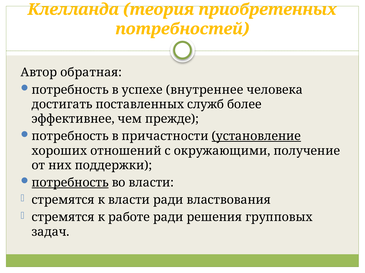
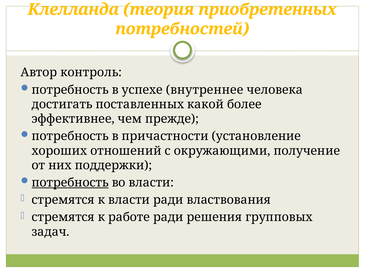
обратная: обратная -> контроль (91, 73)
служб: служб -> какой (206, 105)
установление underline: present -> none (256, 137)
